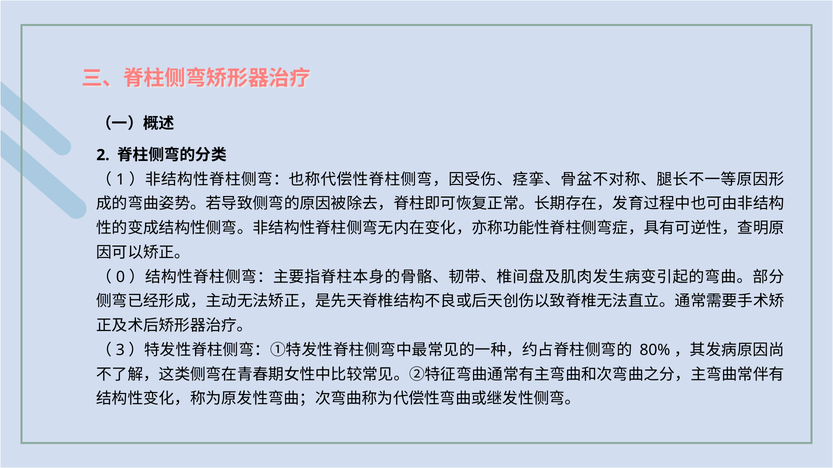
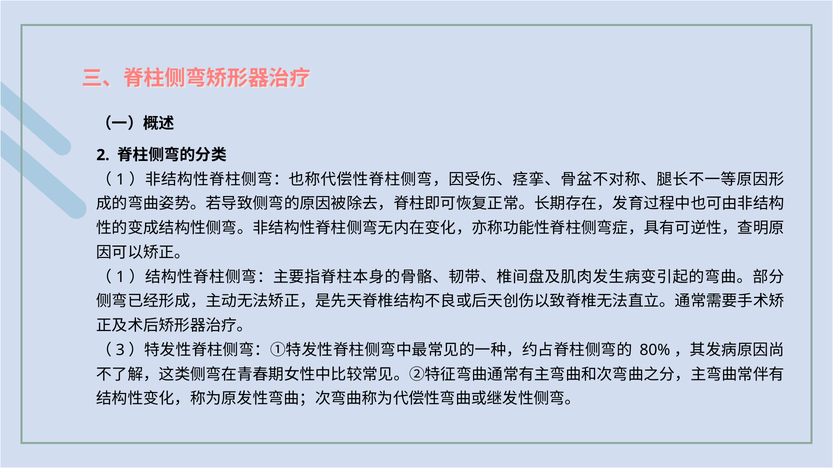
0: 0 -> 1 (121, 277)
